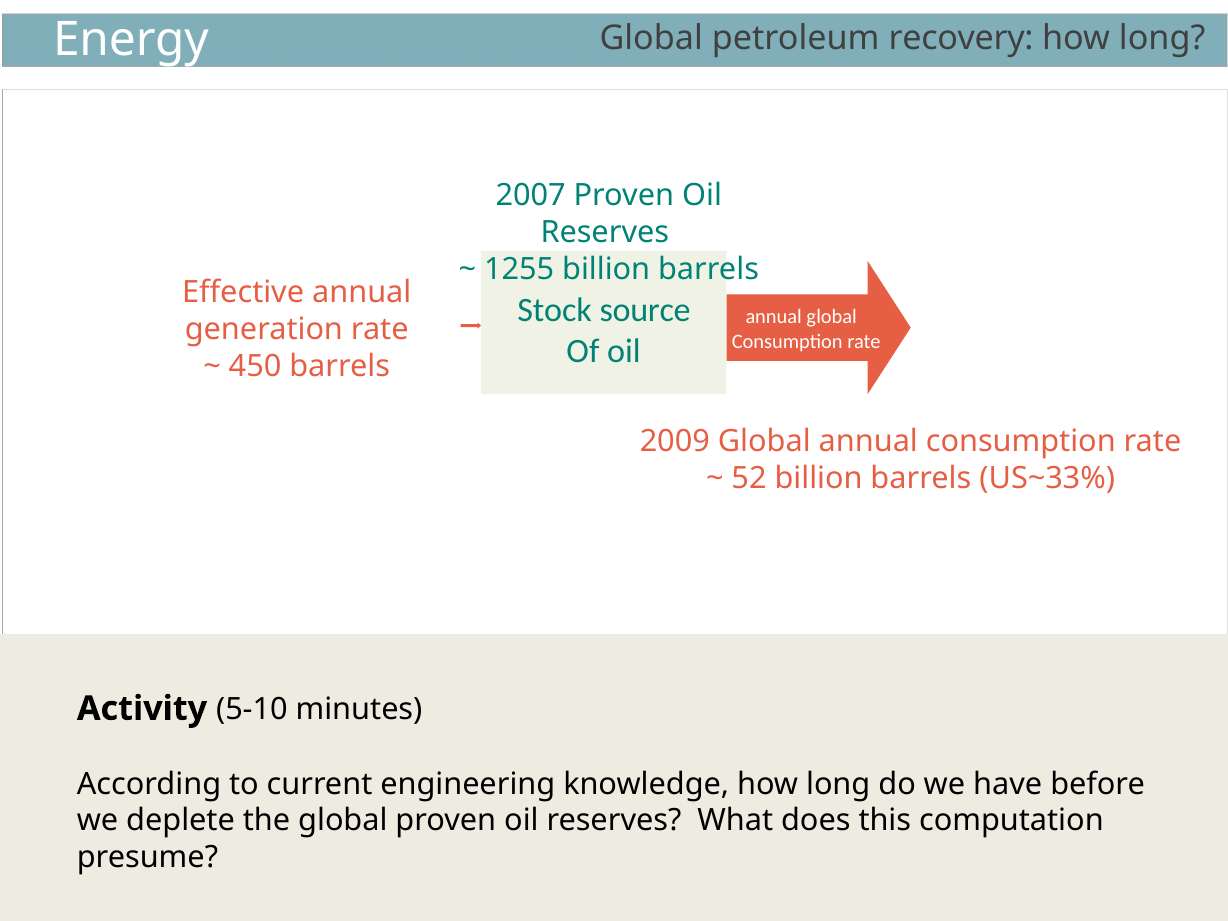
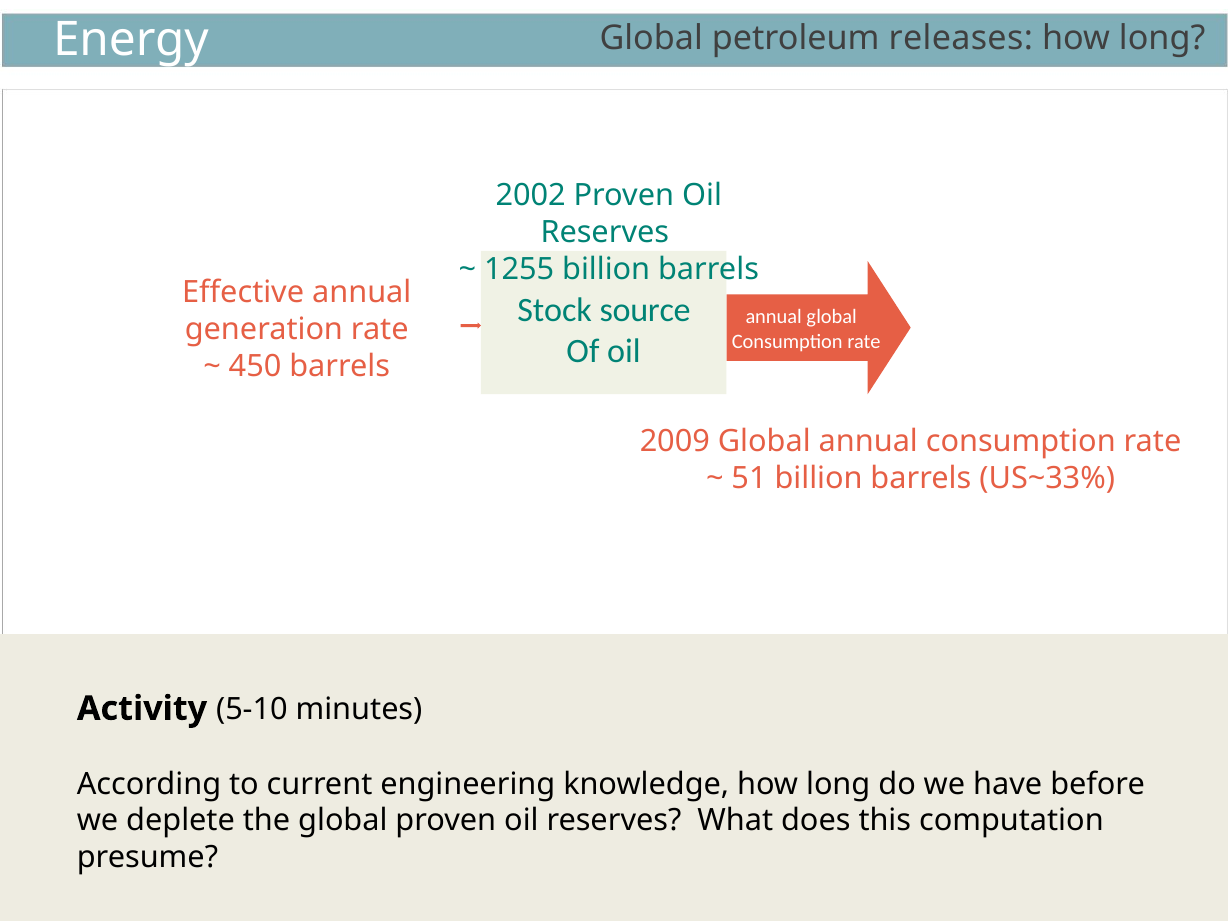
recovery: recovery -> releases (961, 38)
2007: 2007 -> 2002 (531, 196)
52: 52 -> 51 (749, 478)
